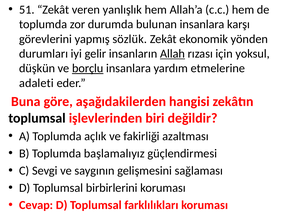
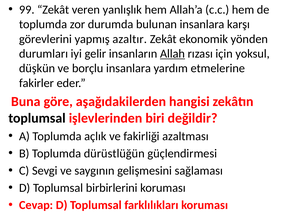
51: 51 -> 99 (27, 10)
sözlük: sözlük -> azaltır (130, 39)
borçlu underline: present -> none (88, 68)
adaleti: adaleti -> fakirler (37, 83)
başlamalıyız: başlamalıyız -> dürüstlüğün (114, 153)
